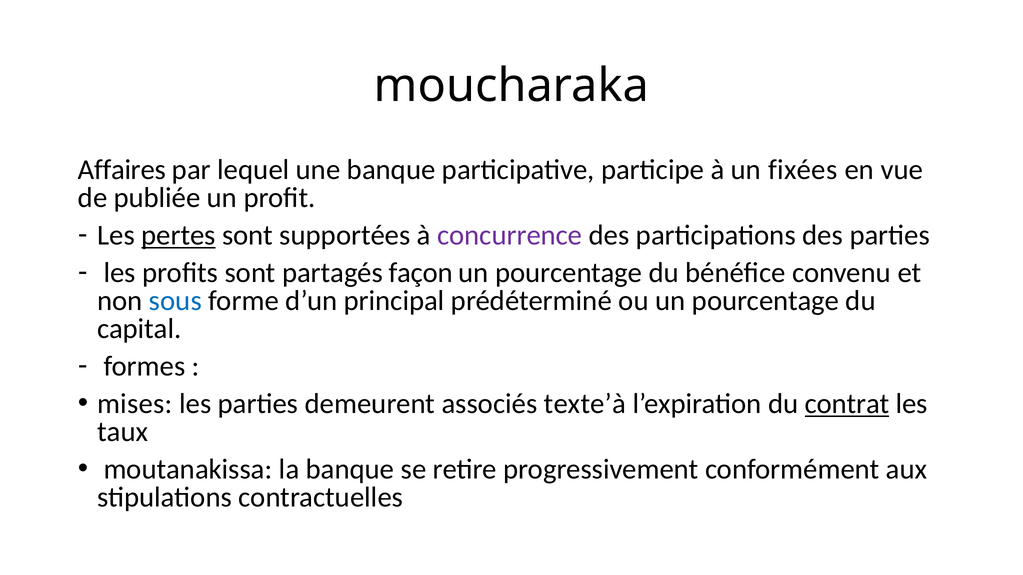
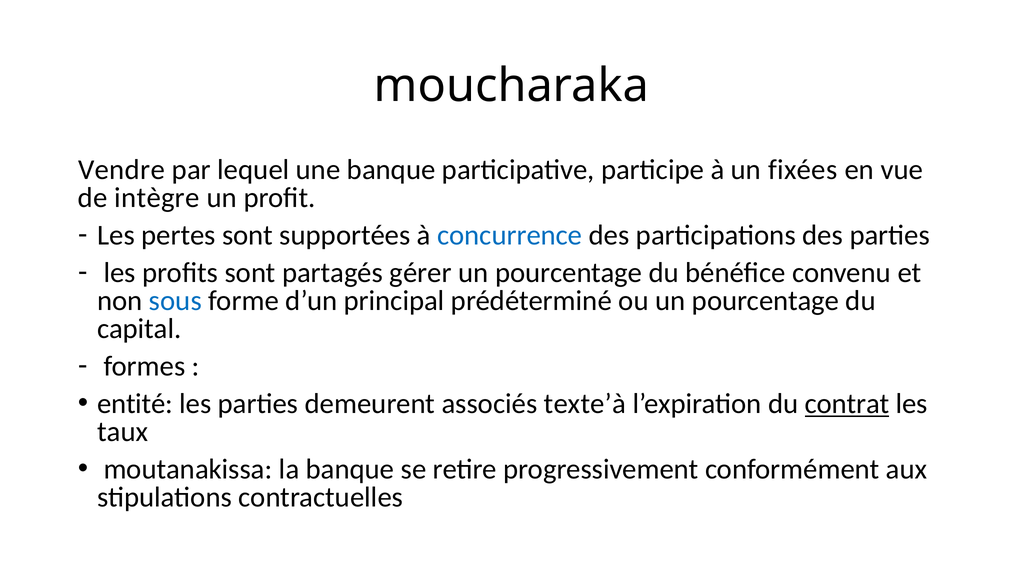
Affaires: Affaires -> Vendre (122, 170)
publiée: publiée -> intègre (157, 198)
pertes underline: present -> none (178, 235)
concurrence colour: purple -> blue (510, 235)
façon: façon -> gérer (421, 273)
mises: mises -> entité (135, 404)
